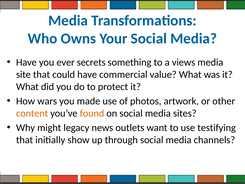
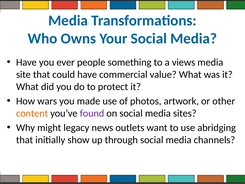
secrets: secrets -> people (91, 62)
found colour: orange -> purple (92, 113)
testifying: testifying -> abridging (217, 128)
